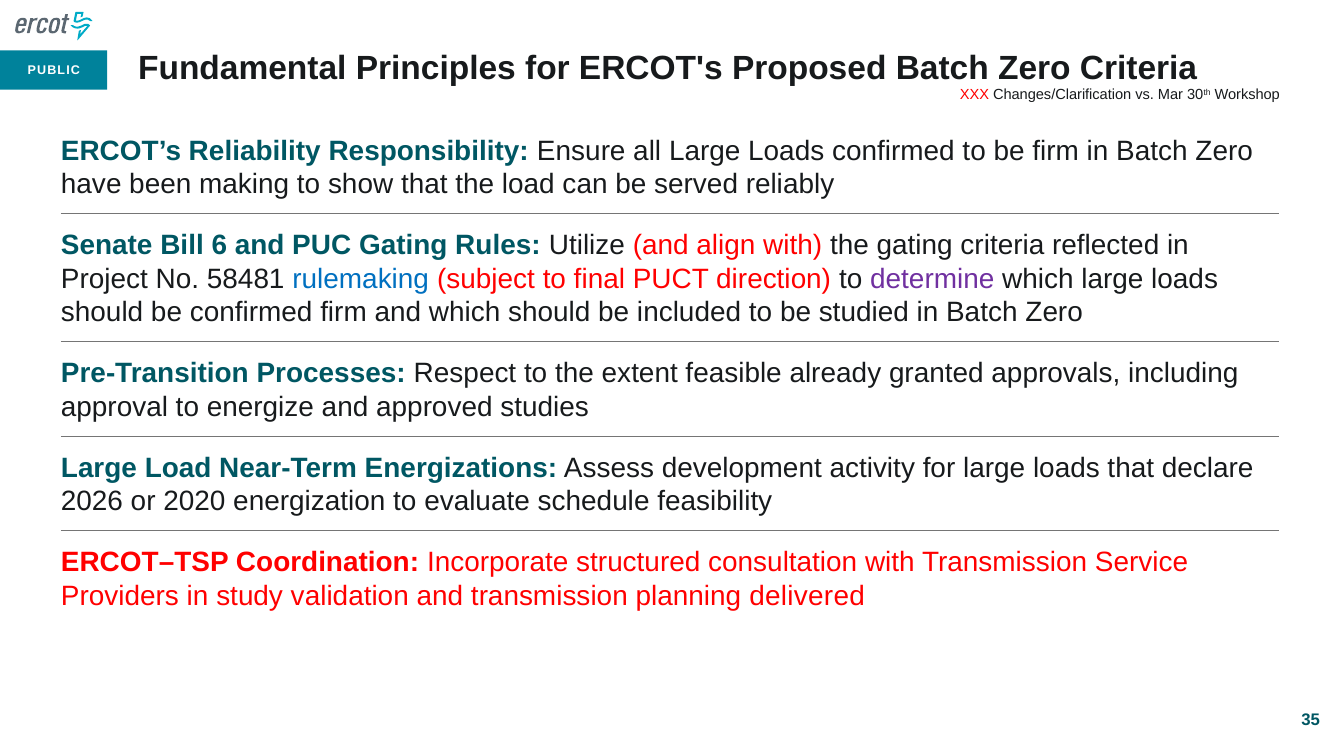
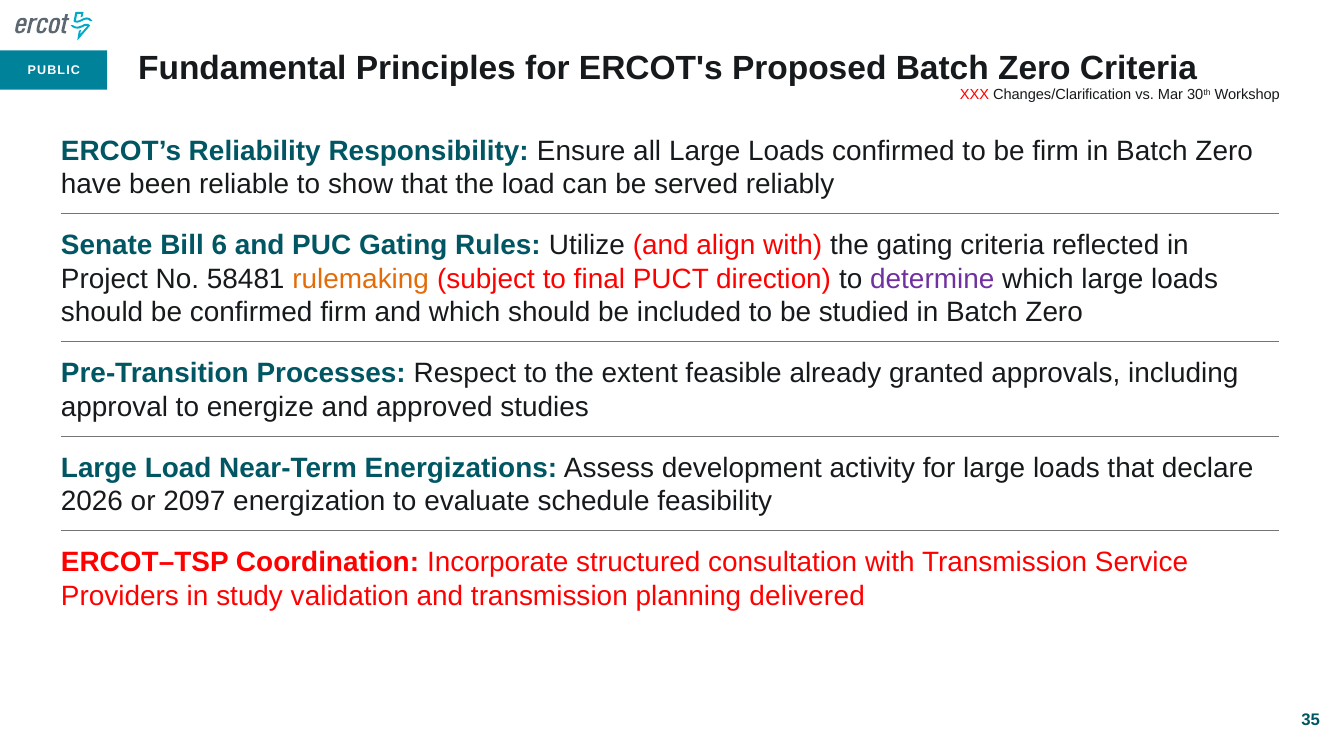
making: making -> reliable (244, 184)
rulemaking colour: blue -> orange (361, 279)
2020: 2020 -> 2097 (194, 501)
